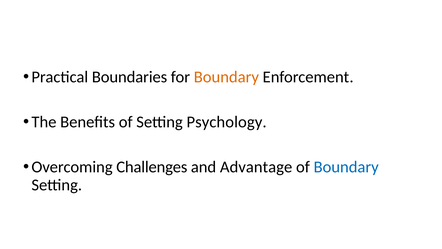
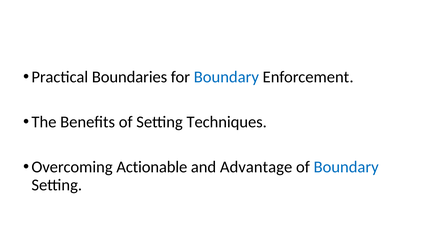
Boundary colour: orange -> blue (226, 77)
Psychology: Psychology -> Techniques (227, 122)
Challenges: Challenges -> Actionable (152, 167)
